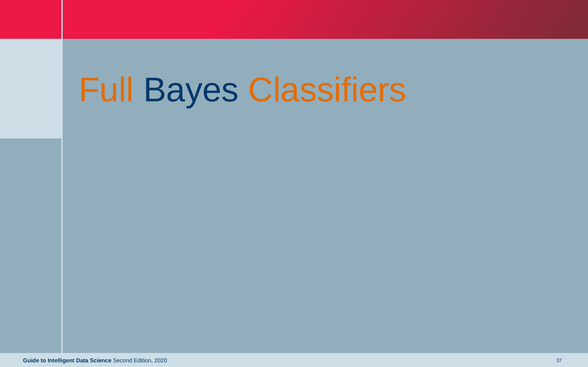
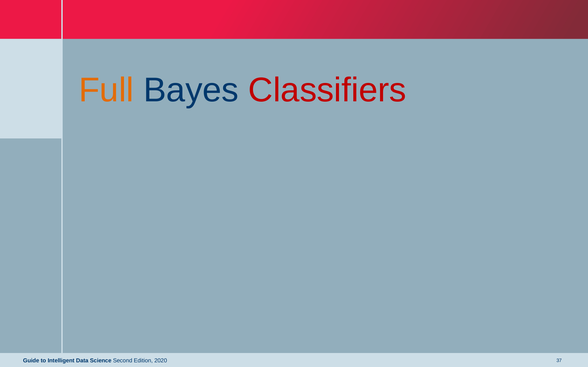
Classifiers colour: orange -> red (327, 90)
